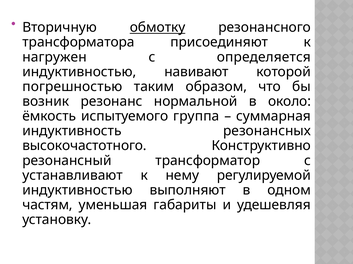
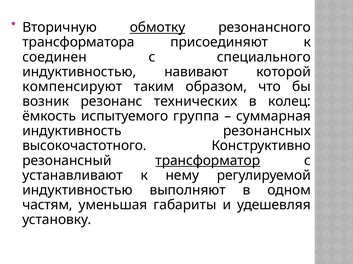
нагружен: нагружен -> соединен (55, 57)
определяется: определяется -> специального (264, 57)
погрешностью: погрешностью -> компенсируют (72, 87)
нормальной: нормальной -> технических (196, 102)
около: около -> колец (289, 102)
трансформатор underline: none -> present (208, 161)
